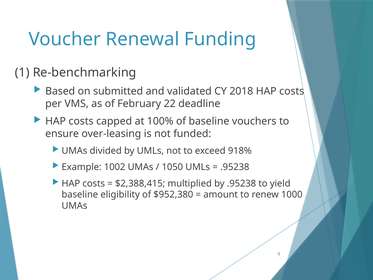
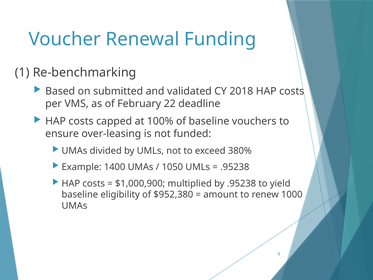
918%: 918% -> 380% (240, 151)
1002: 1002 -> 1400 (115, 167)
$2,388,415: $2,388,415 -> $1,000,900 (140, 183)
